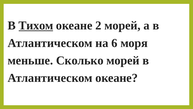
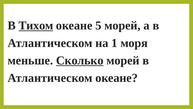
2: 2 -> 5 (98, 25)
6: 6 -> 1 (114, 43)
Сколько underline: none -> present (80, 60)
